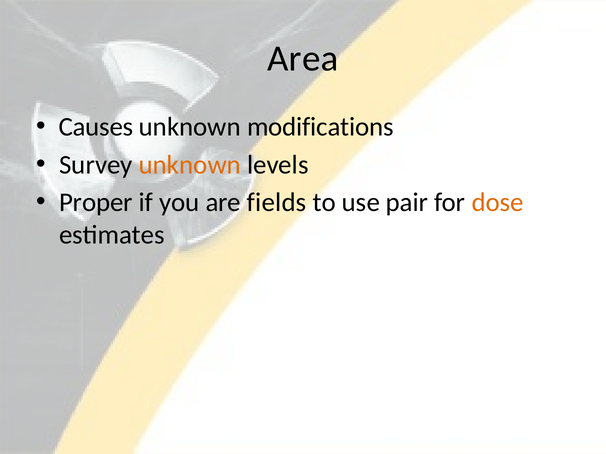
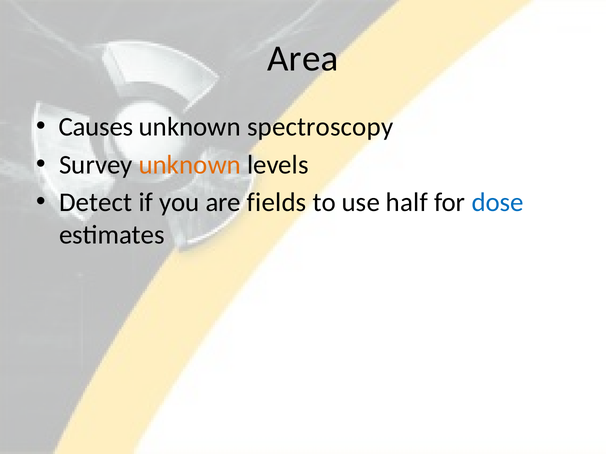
modifications: modifications -> spectroscopy (320, 127)
Proper: Proper -> Detect (96, 203)
pair: pair -> half (407, 203)
dose colour: orange -> blue (498, 203)
